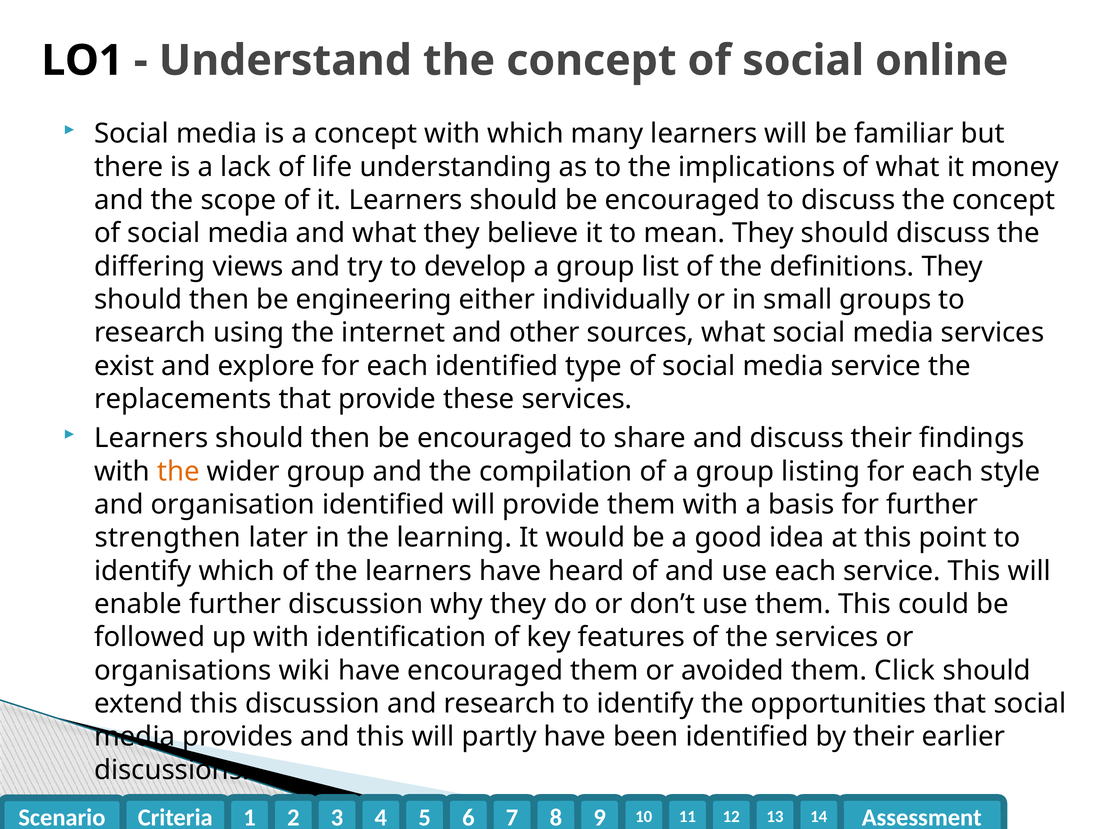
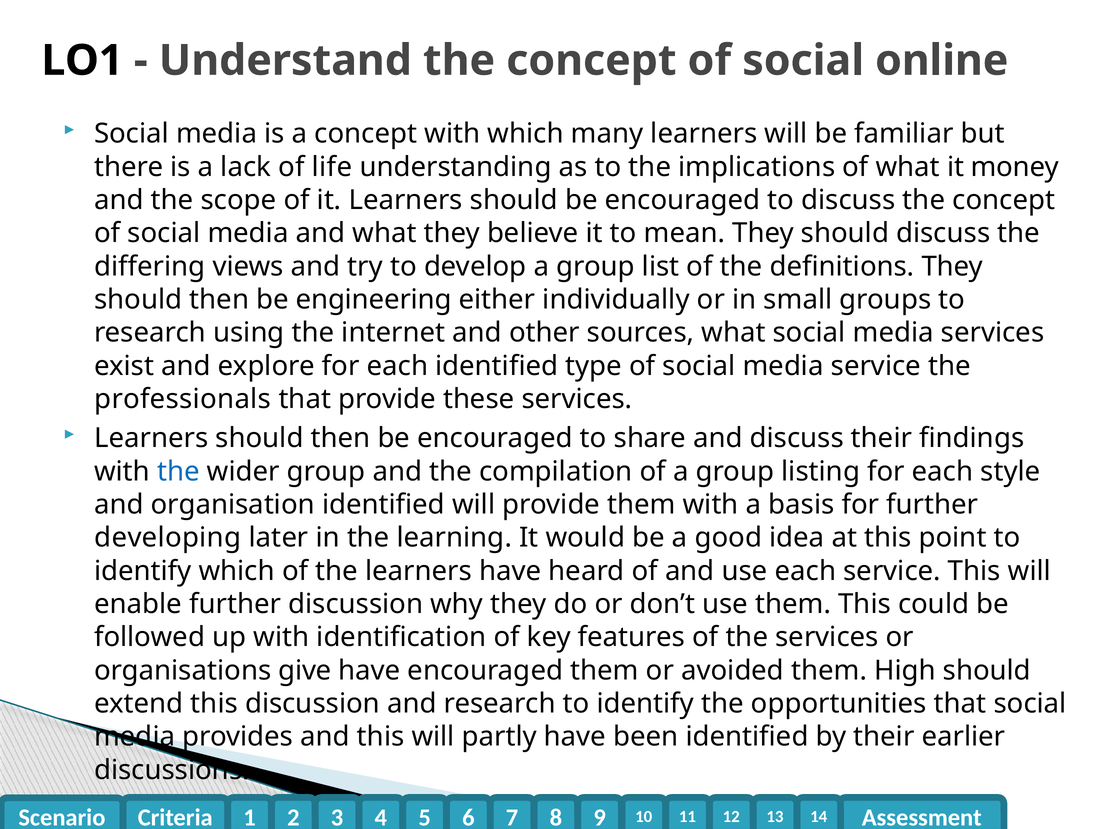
replacements: replacements -> professionals (183, 399)
the colour: orange -> blue (178, 471)
strengthen: strengthen -> developing (168, 538)
wiki: wiki -> give (305, 670)
Click: Click -> High (905, 670)
